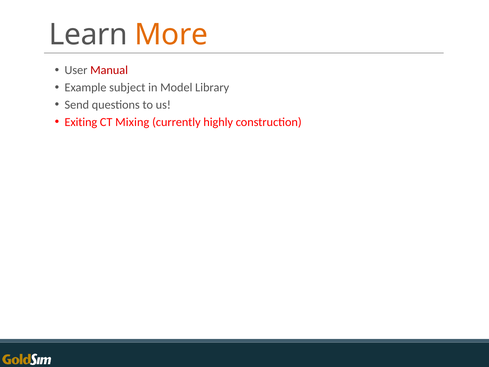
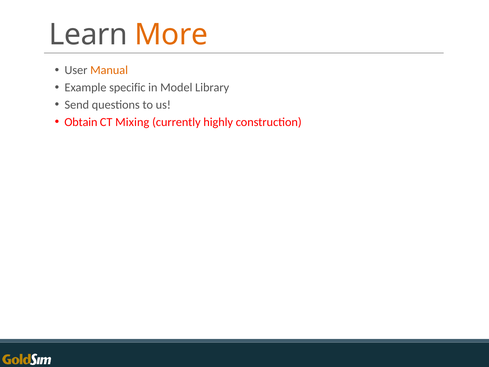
Manual colour: red -> orange (109, 70)
subject: subject -> specific (127, 87)
Exiting: Exiting -> Obtain (81, 122)
